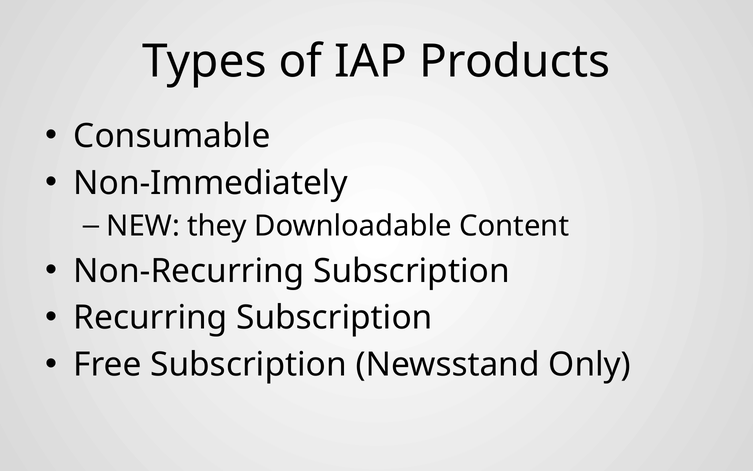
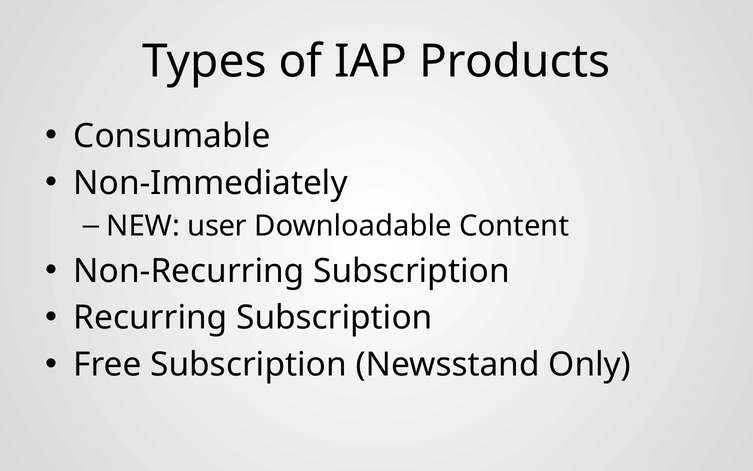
they: they -> user (217, 226)
